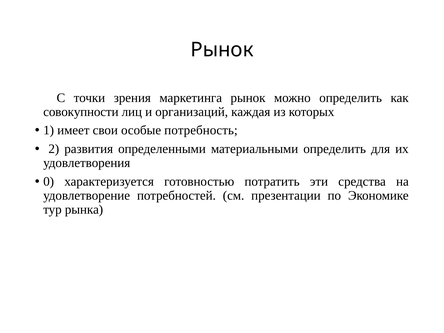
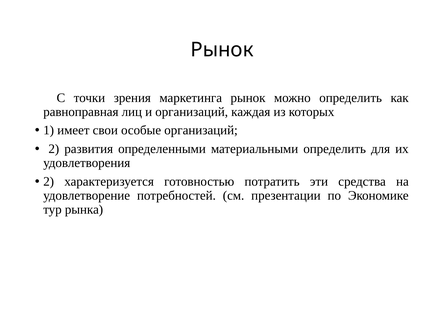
совокупности: совокупности -> равноправная (81, 112)
особые потребность: потребность -> организаций (201, 130)
0: 0 -> 2 (49, 182)
